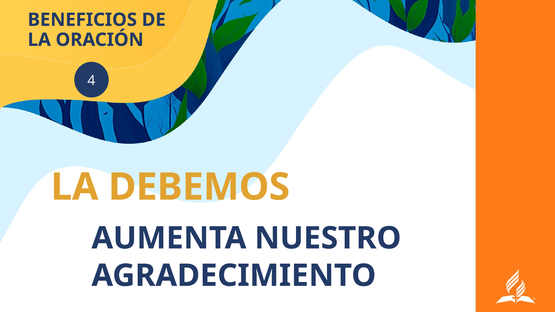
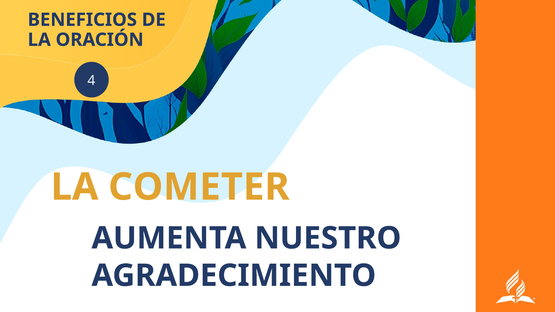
DEBEMOS: DEBEMOS -> COMETER (199, 187)
